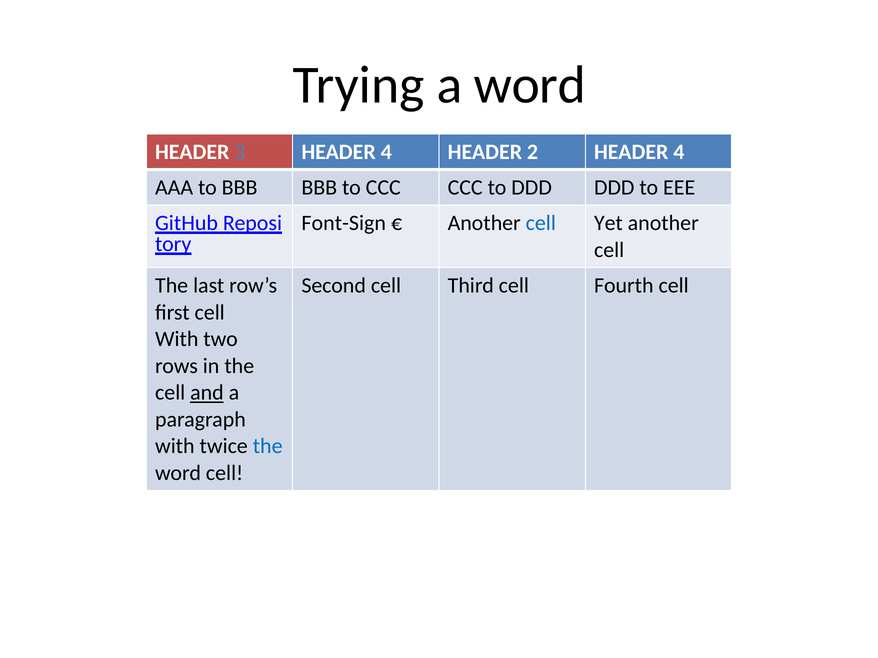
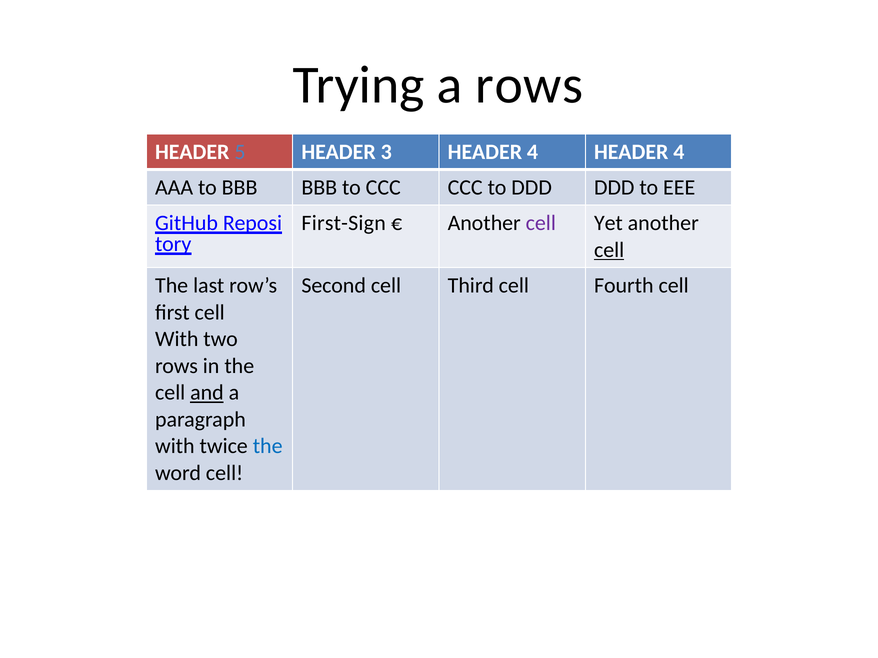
a word: word -> rows (529, 85)
3: 3 -> 5 (240, 152)
4: 4 -> 3 (386, 152)
2: 2 -> 4 (533, 152)
Font-Sign: Font-Sign -> First-Sign (344, 223)
cell colour: blue -> purple (541, 223)
cell underline: none -> present (609, 250)
